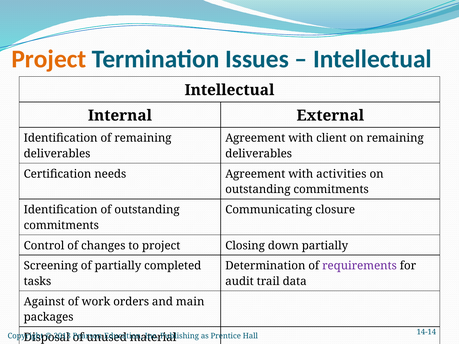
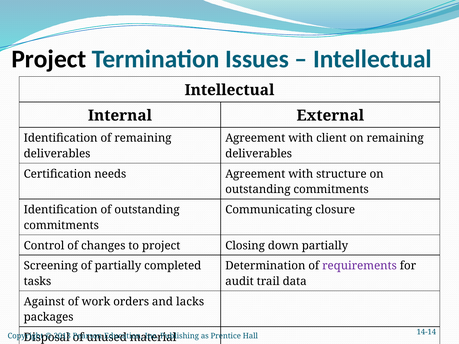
Project colour: orange -> black (49, 59)
activities: activities -> structure (341, 174)
main: main -> lacks (190, 302)
